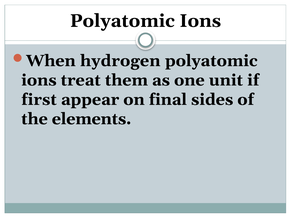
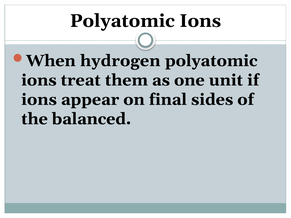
first: first -> ions (39, 100)
elements: elements -> balanced (92, 119)
